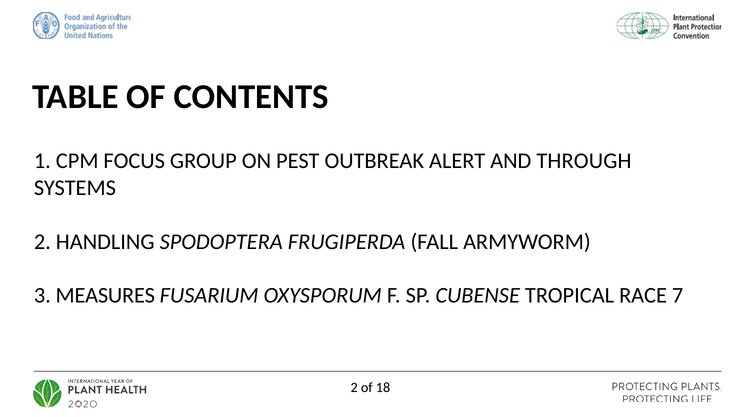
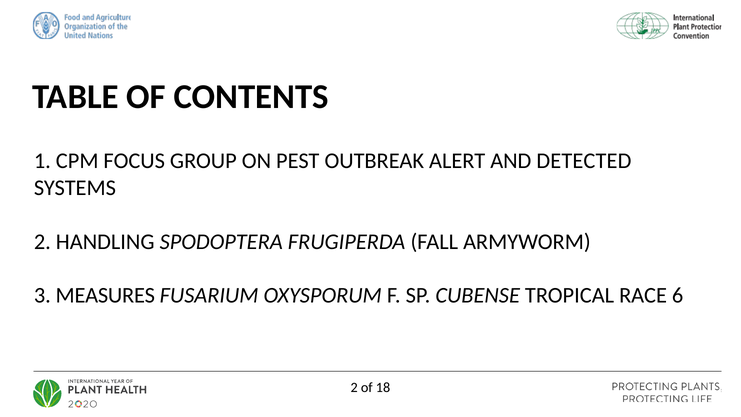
THROUGH: THROUGH -> DETECTED (584, 161)
7: 7 -> 6 (678, 295)
